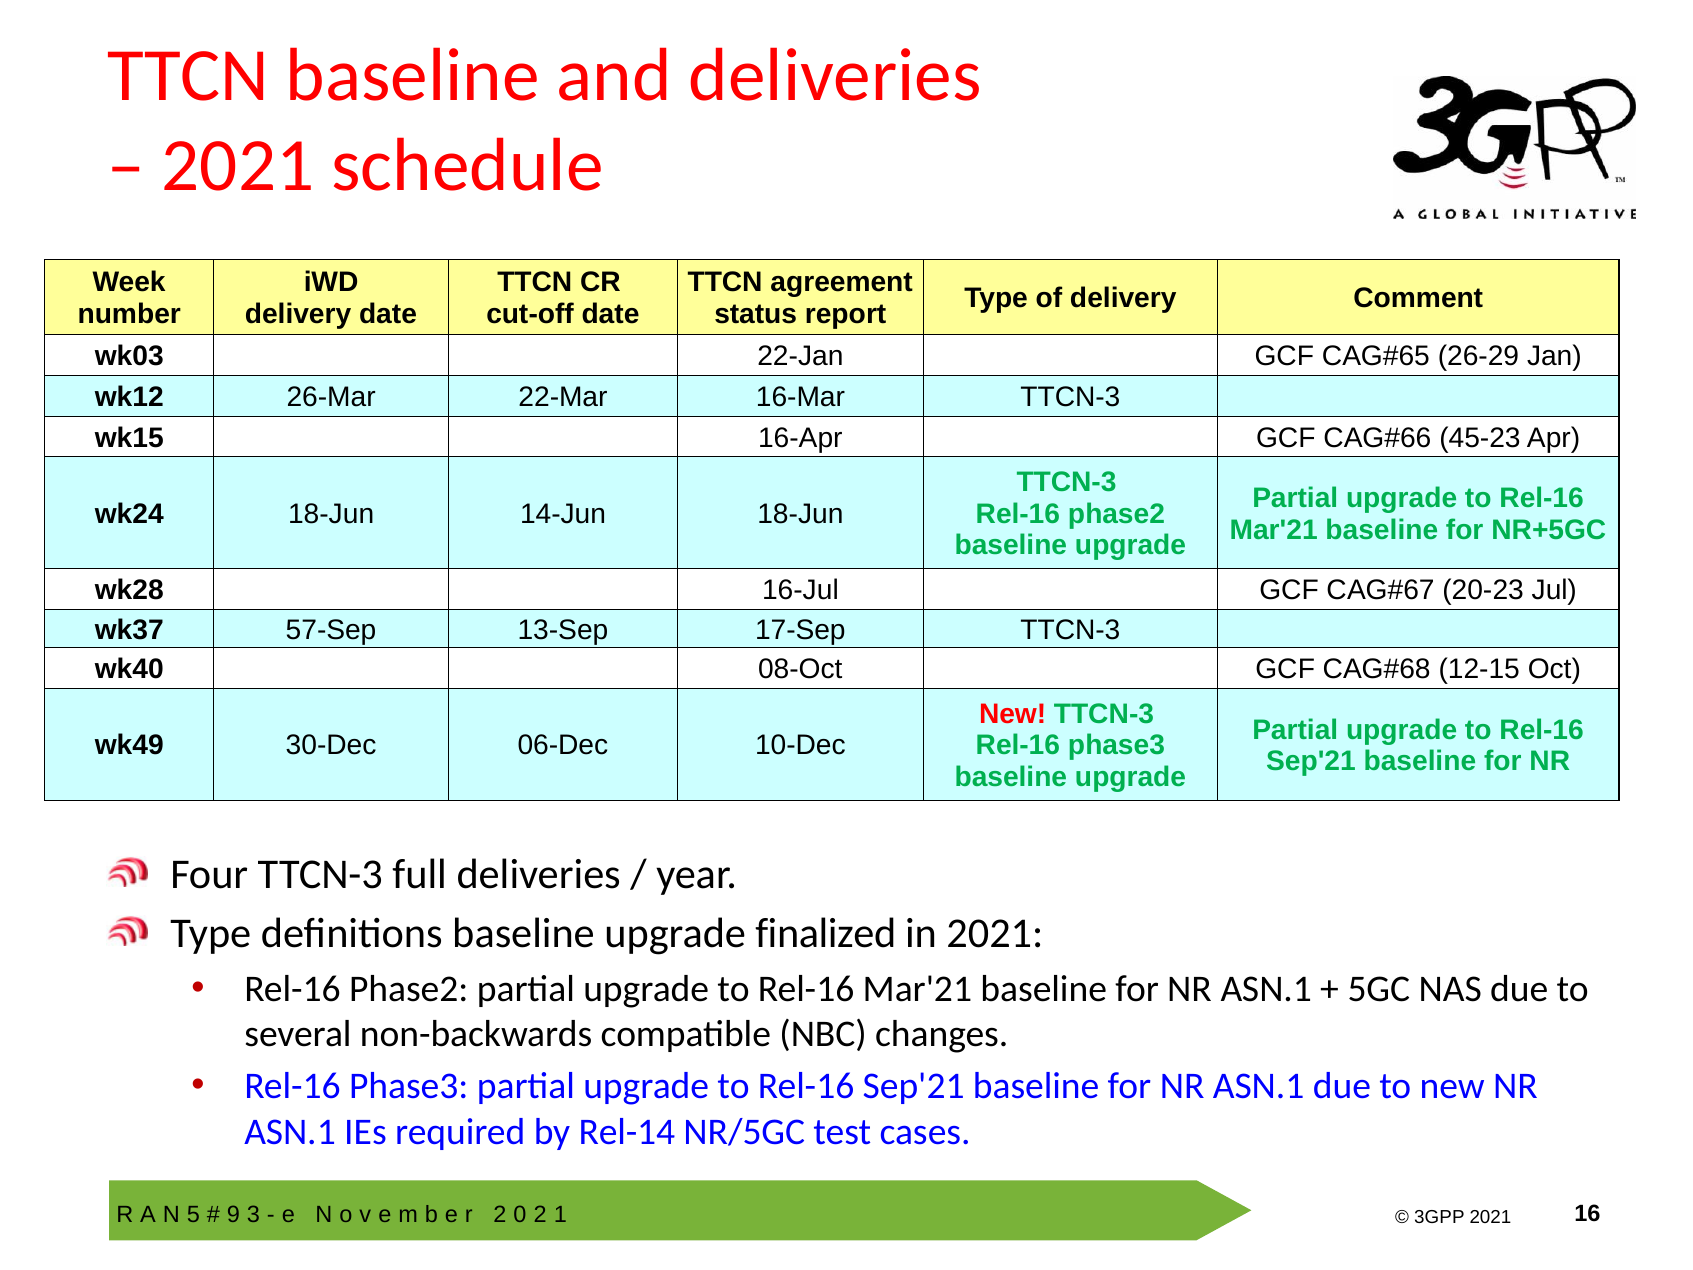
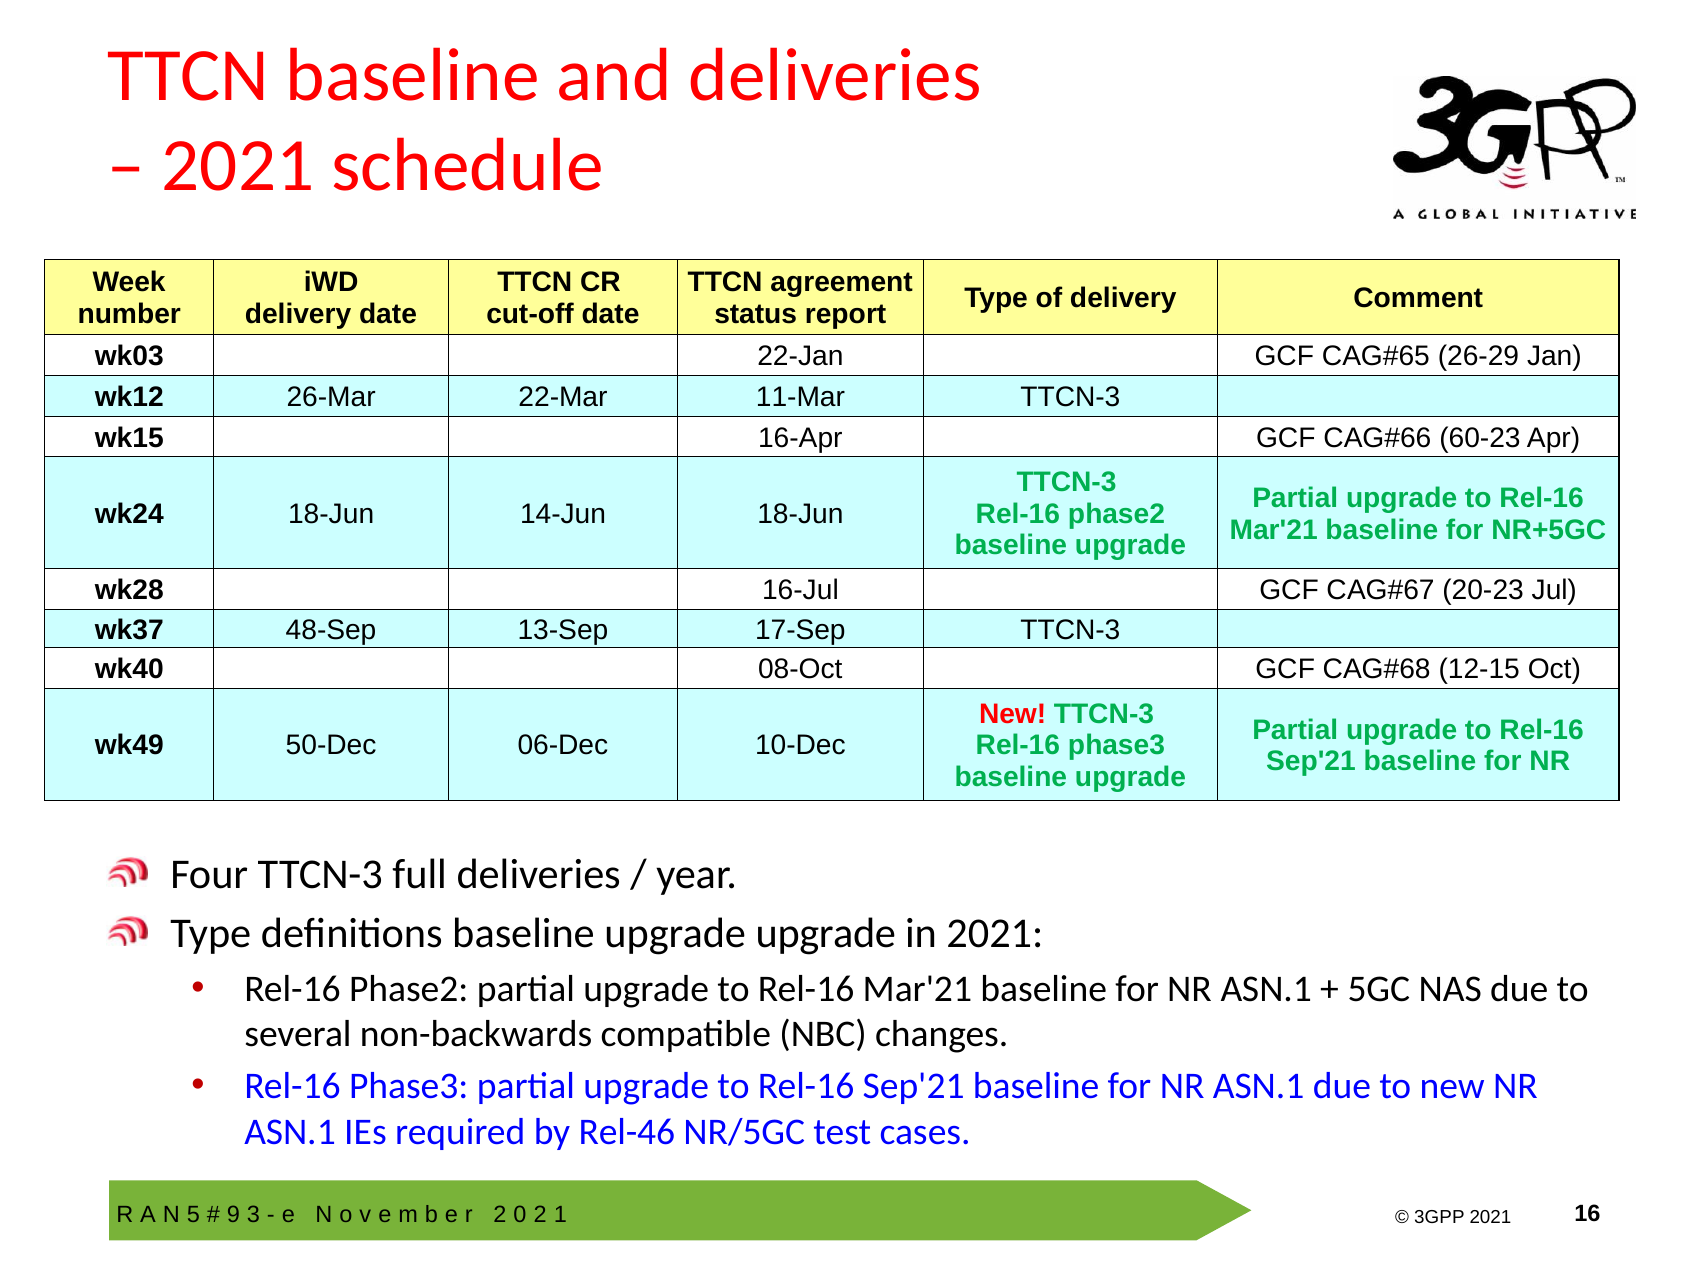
16-Mar: 16-Mar -> 11-Mar (800, 397)
45-23: 45-23 -> 60-23 (1480, 438)
57-Sep: 57-Sep -> 48-Sep (331, 630)
30-Dec: 30-Dec -> 50-Dec (331, 745)
upgrade finalized: finalized -> upgrade (826, 933)
Rel-14: Rel-14 -> Rel-46 (627, 1132)
